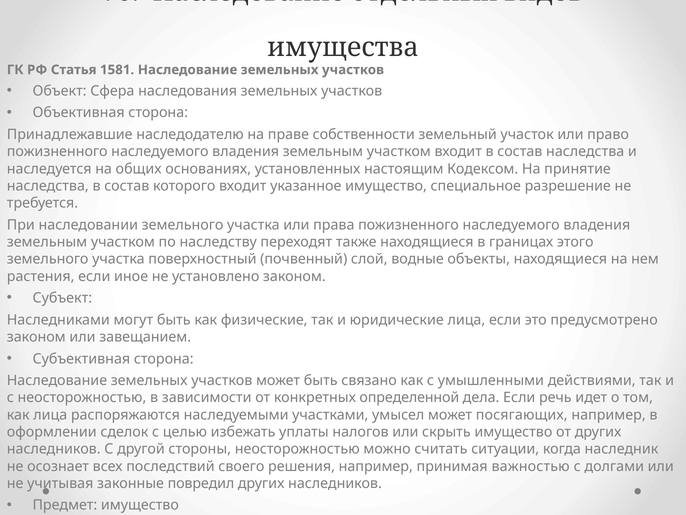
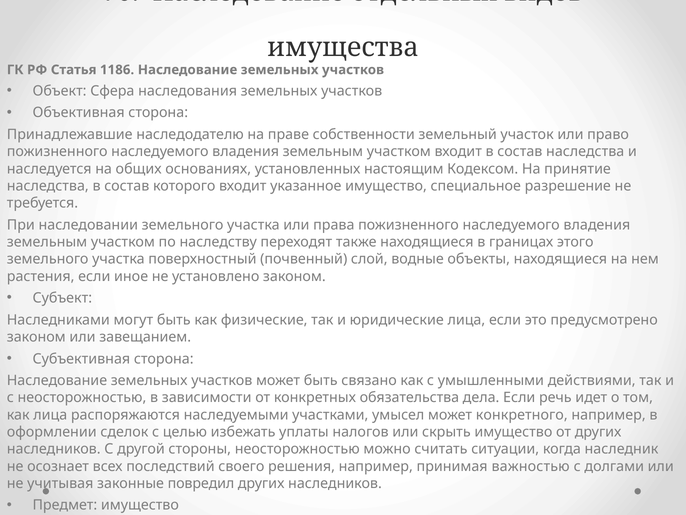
1581: 1581 -> 1186 (117, 70)
определенной: определенной -> обязательства (409, 397)
посягающих: посягающих -> конкретного (522, 414)
